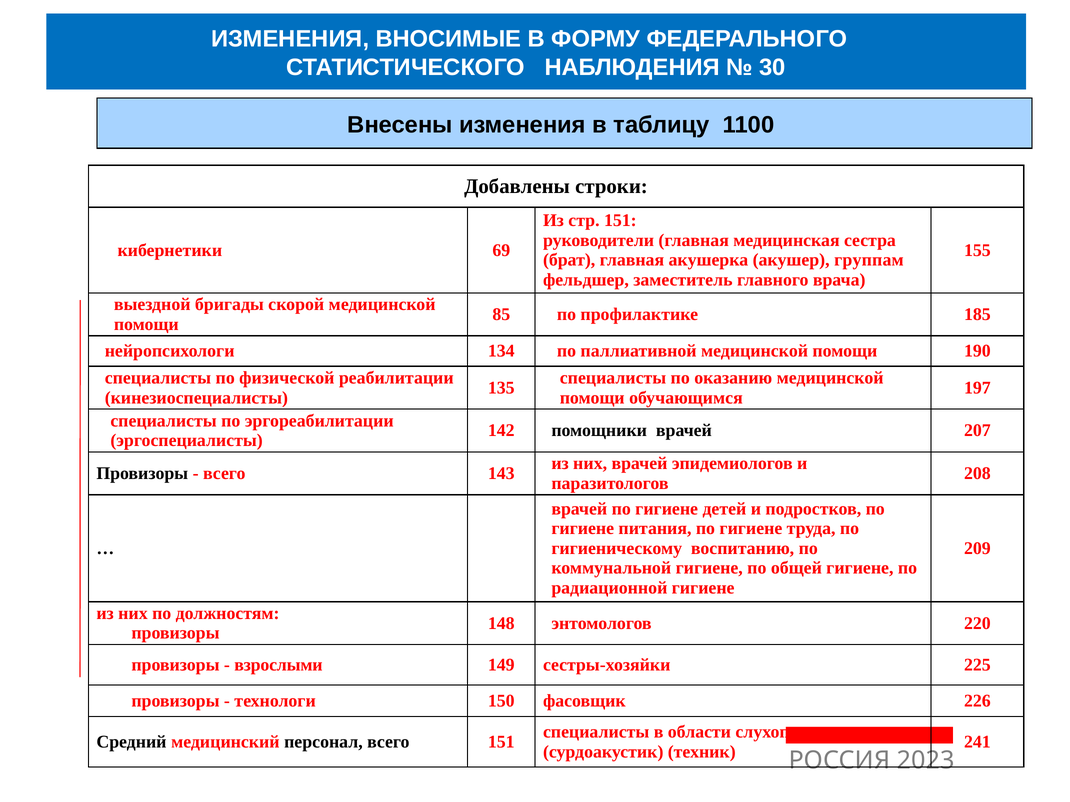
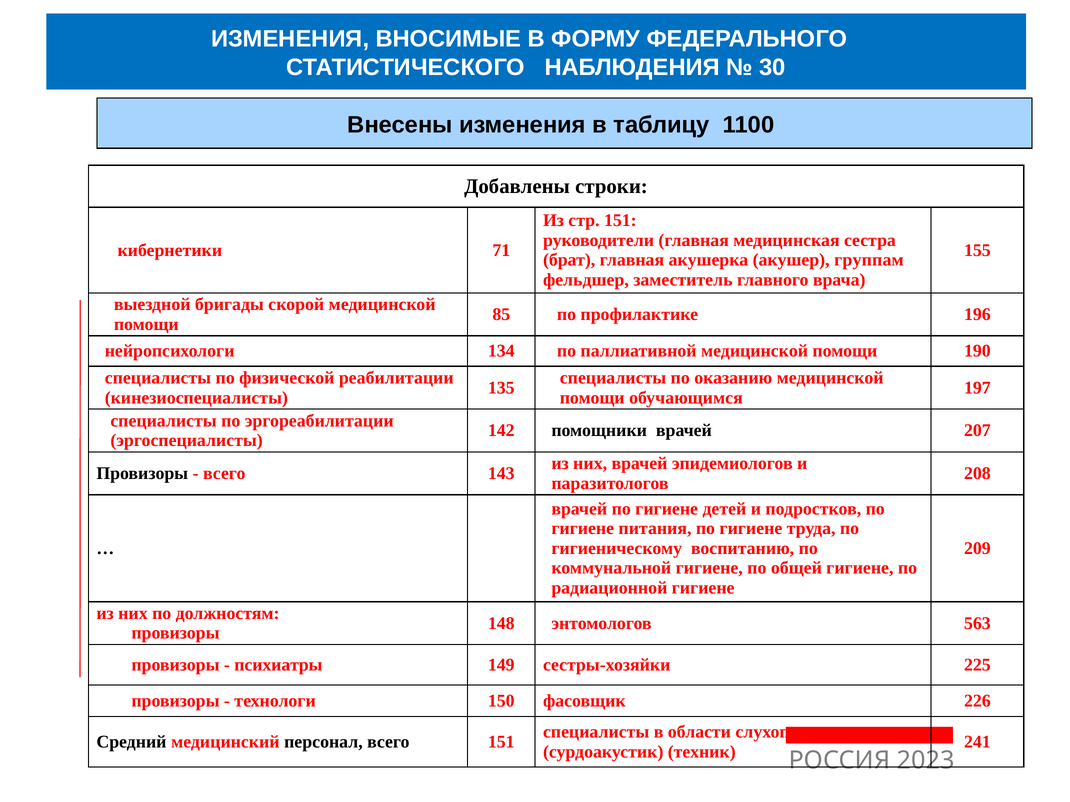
69: 69 -> 71 (501, 250)
185: 185 -> 196 (977, 315)
220: 220 -> 563 (977, 624)
взрослыми: взрослыми -> психиатры (278, 665)
